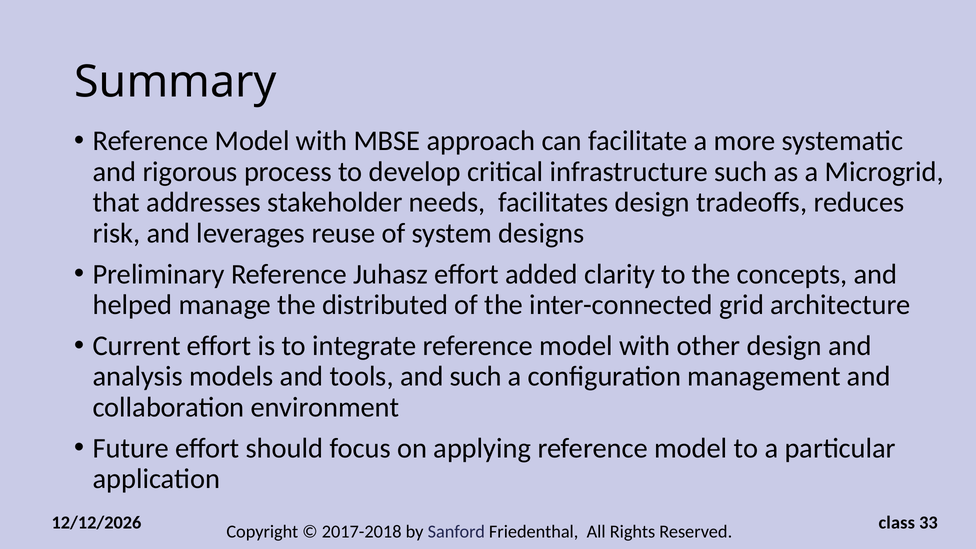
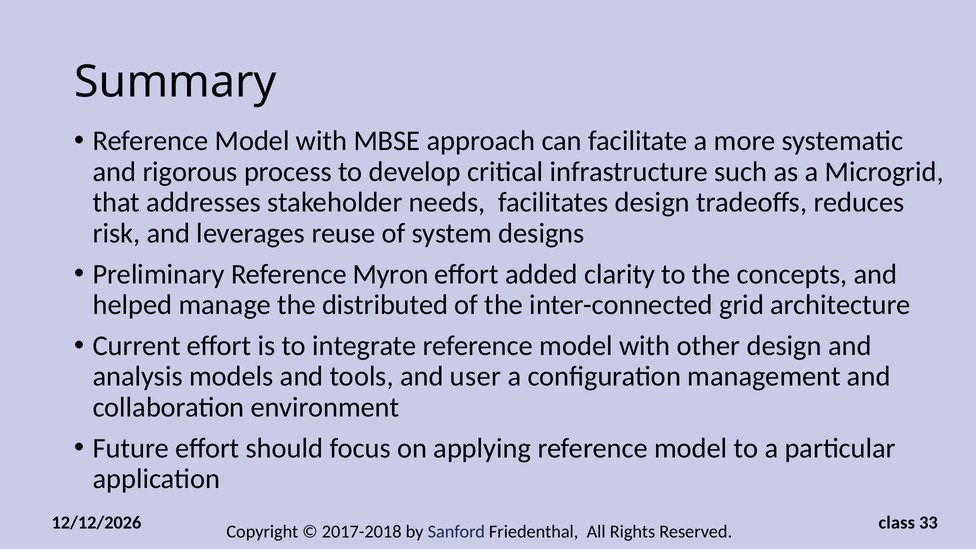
Juhasz: Juhasz -> Myron (391, 274)
and such: such -> user (475, 377)
